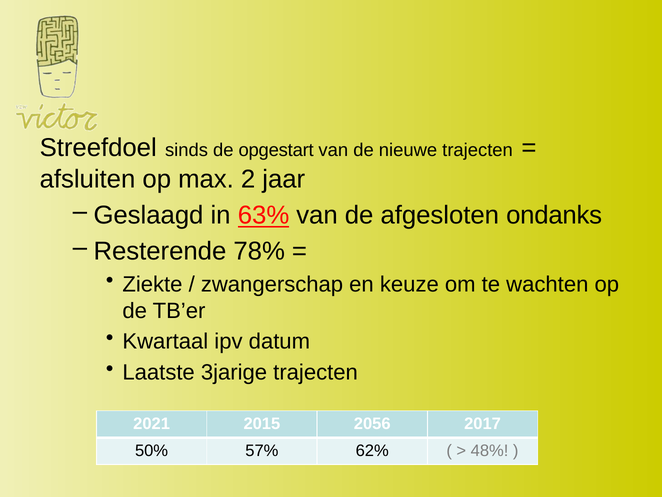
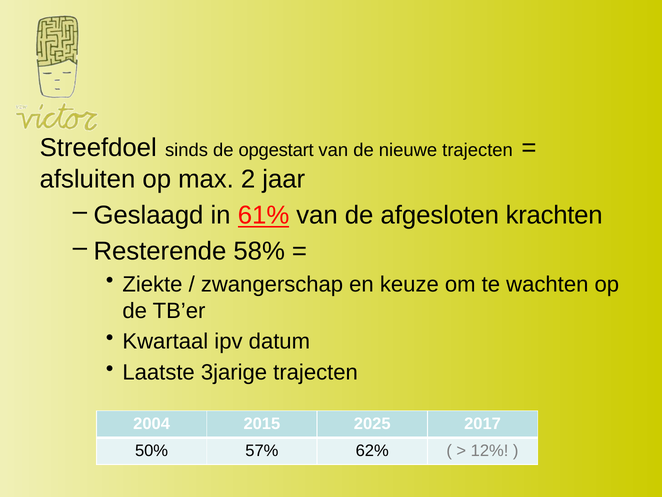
63%: 63% -> 61% (264, 215)
ondanks: ondanks -> krachten (554, 215)
78%: 78% -> 58% (259, 251)
2021: 2021 -> 2004 (152, 423)
2056: 2056 -> 2025 (372, 423)
48%: 48% -> 12% (490, 450)
